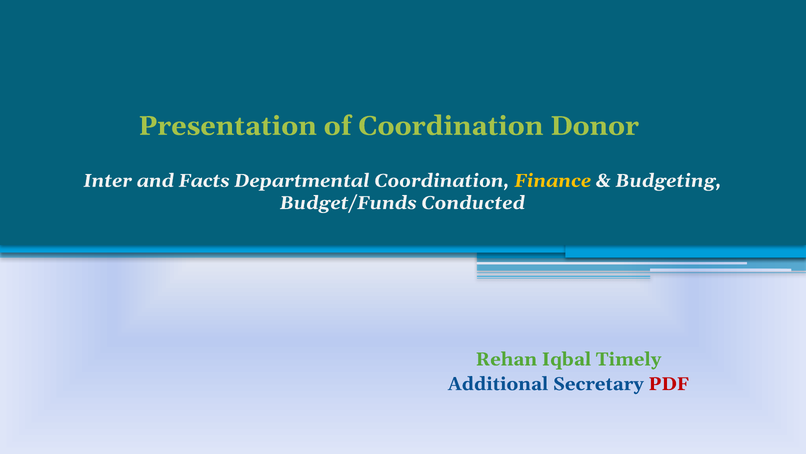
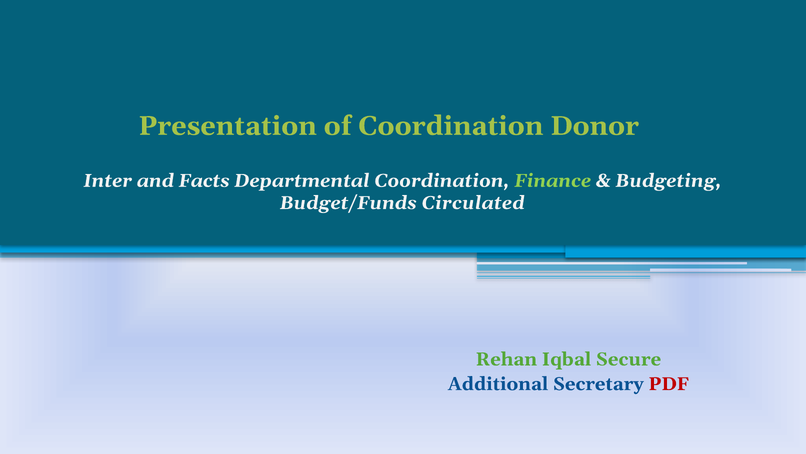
Finance colour: yellow -> light green (553, 180)
Conducted: Conducted -> Circulated (473, 203)
Timely: Timely -> Secure (629, 359)
